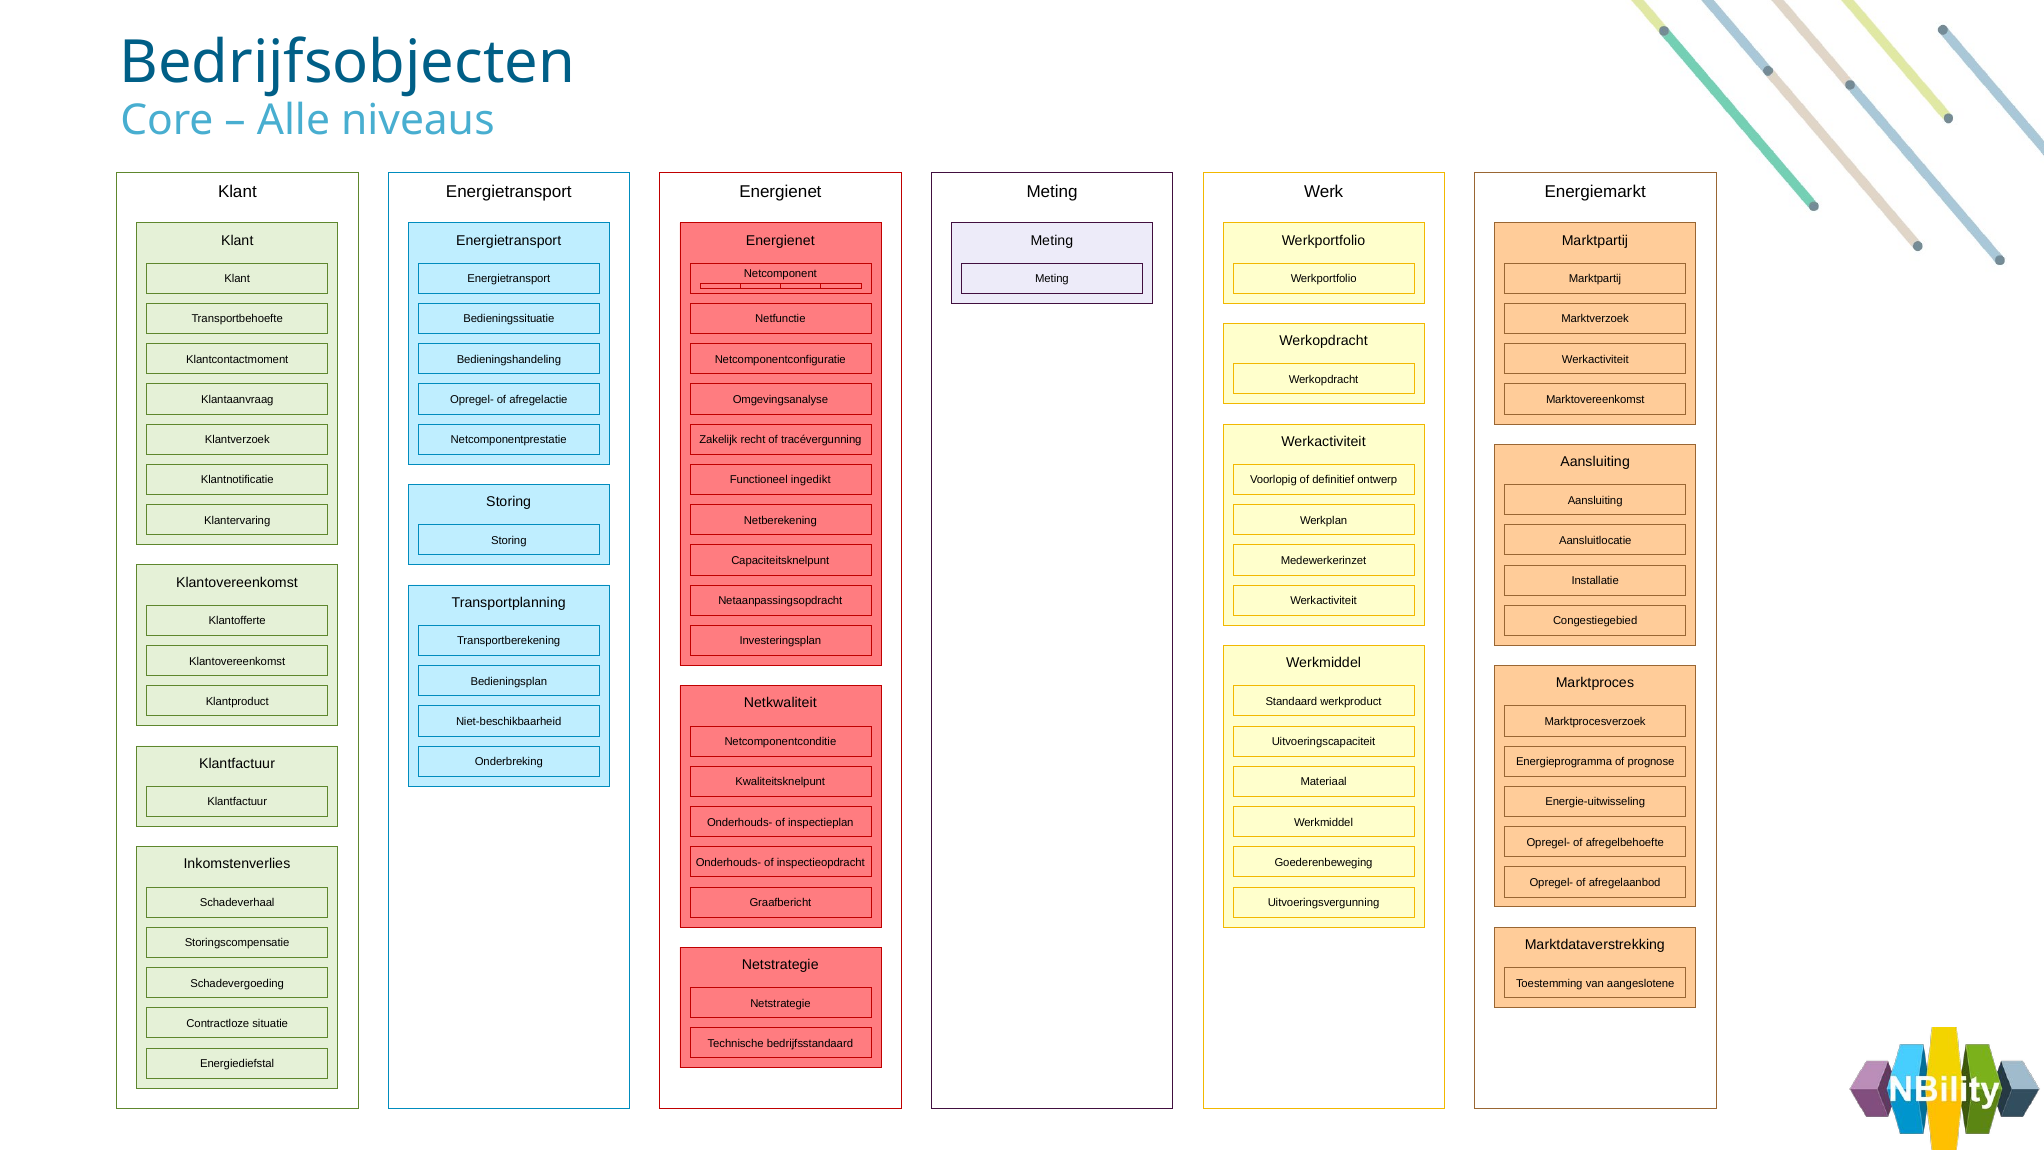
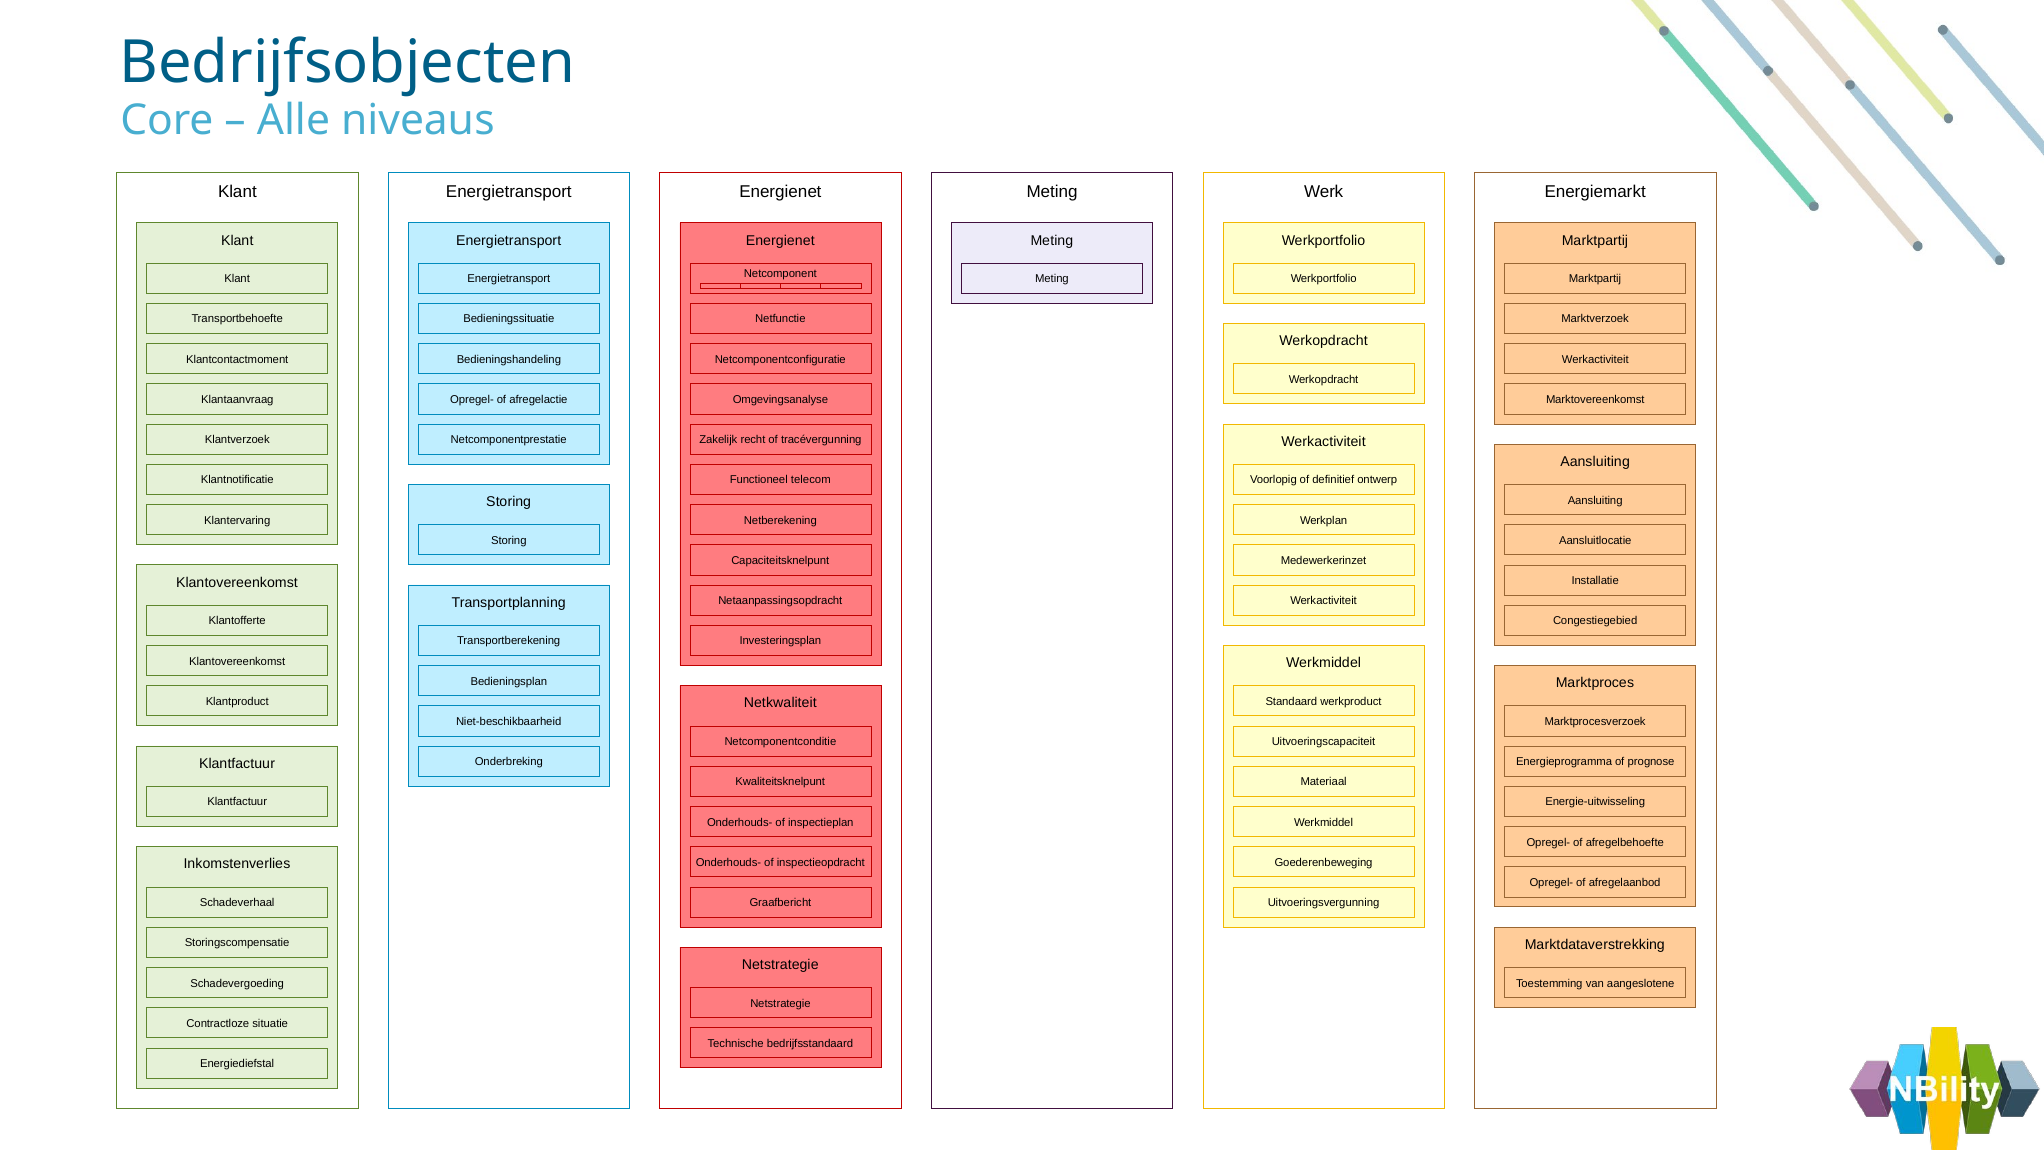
ingedikt: ingedikt -> telecom (811, 480)
